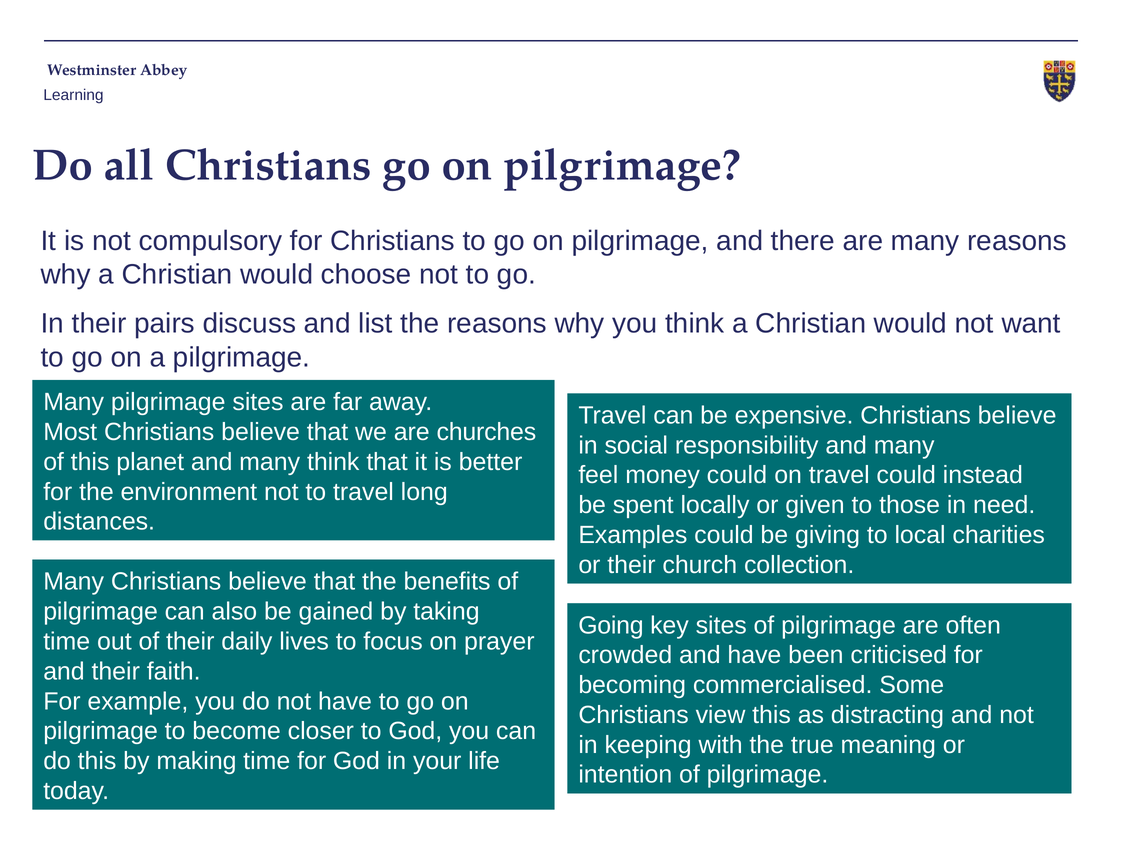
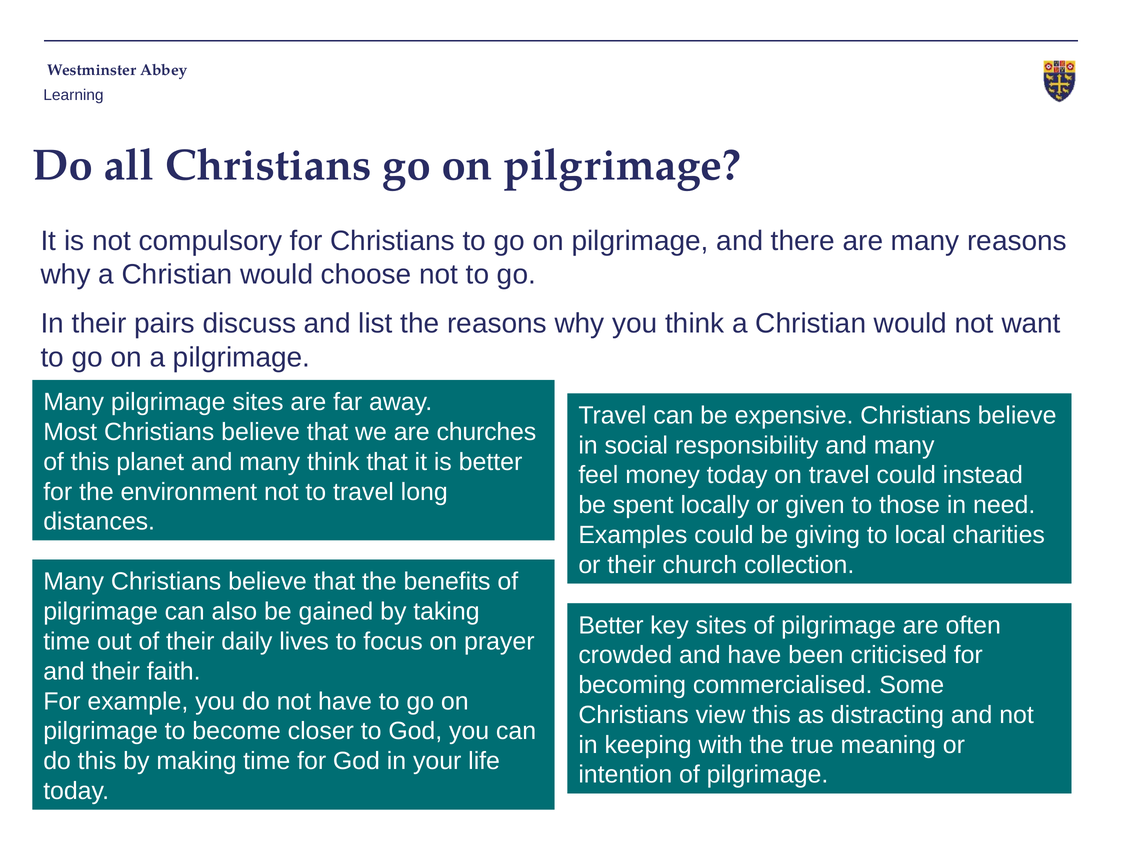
money could: could -> today (737, 476)
Going: Going -> Better (611, 626)
